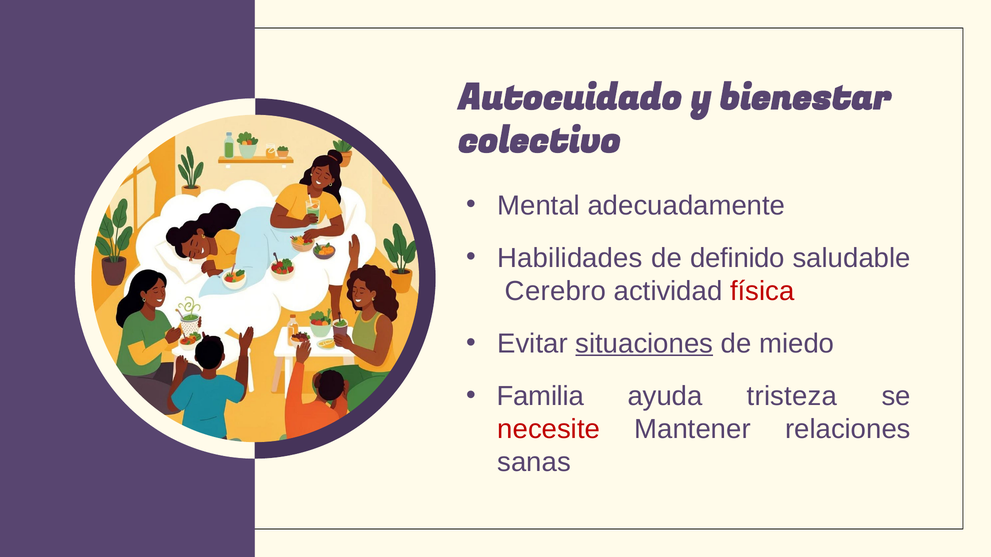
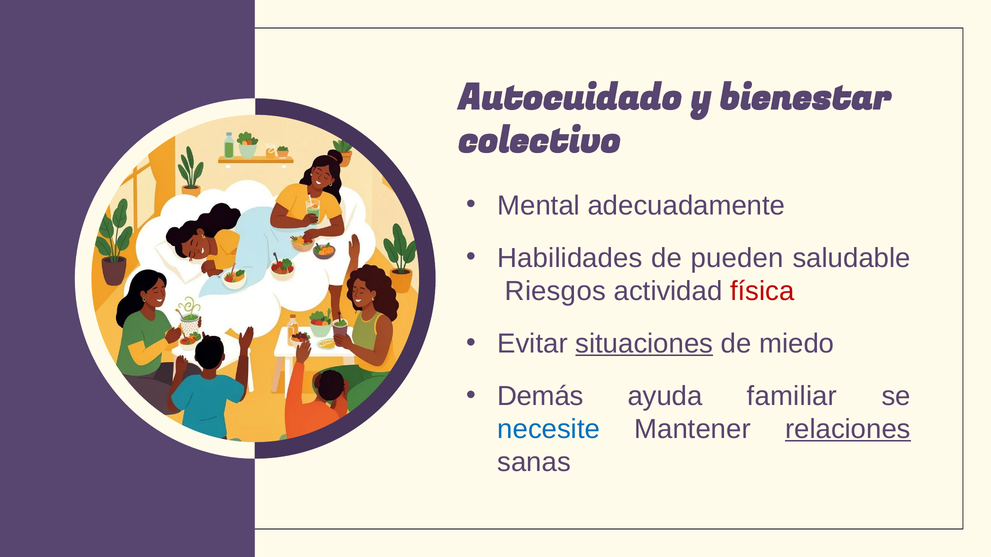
definido: definido -> pueden (737, 258)
Cerebro: Cerebro -> Riesgos (555, 291)
Familia: Familia -> Demás (540, 396)
tristeza: tristeza -> familiar (792, 396)
necesite colour: red -> blue (549, 429)
relaciones underline: none -> present (848, 429)
